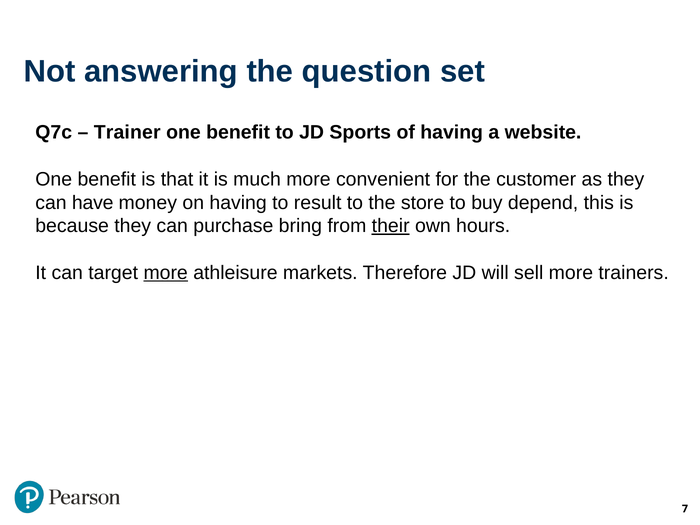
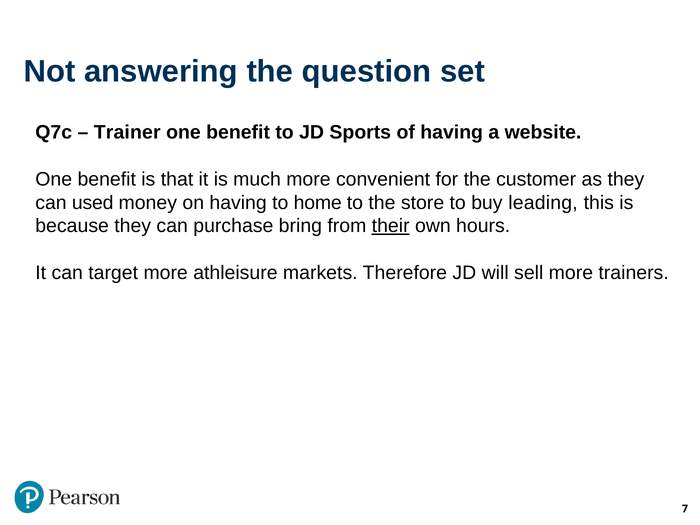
have: have -> used (93, 203)
result: result -> home (318, 203)
depend: depend -> leading (543, 203)
more underline: present -> none (166, 273)
